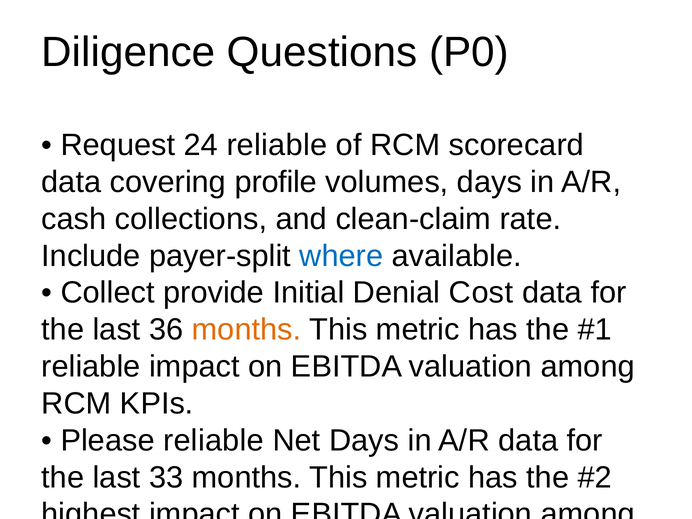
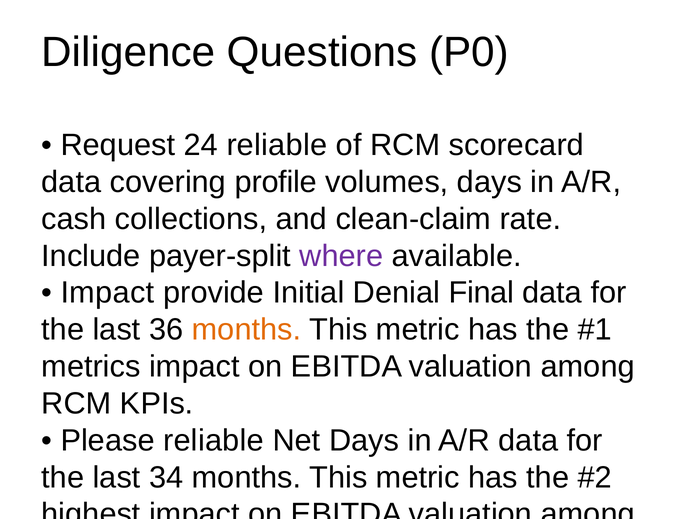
where colour: blue -> purple (341, 256)
Collect: Collect -> Impact (108, 293)
Denial Cost: Cost -> Final (481, 293)
reliable: reliable -> metrics (91, 367)
33: 33 -> 34 (166, 477)
